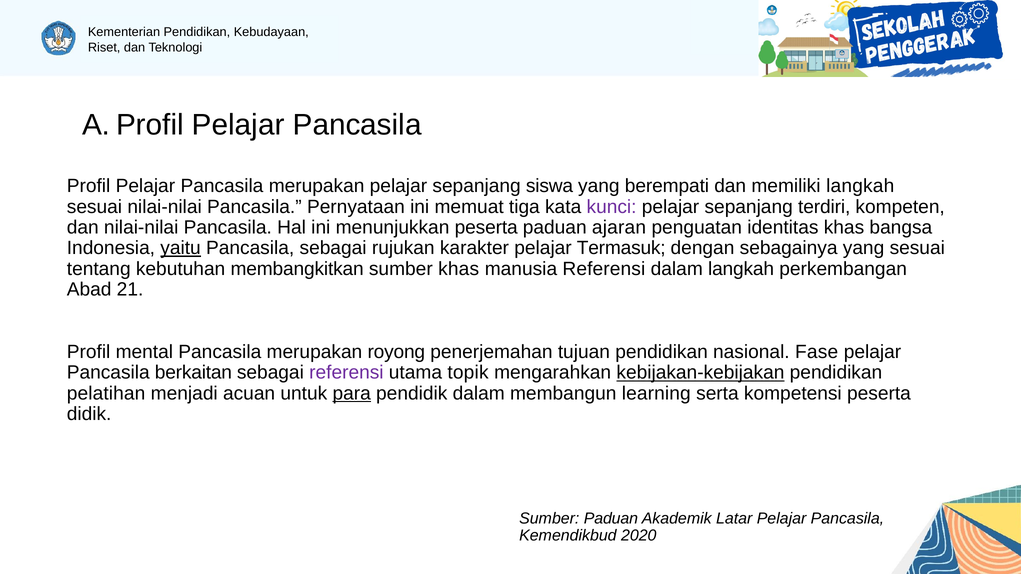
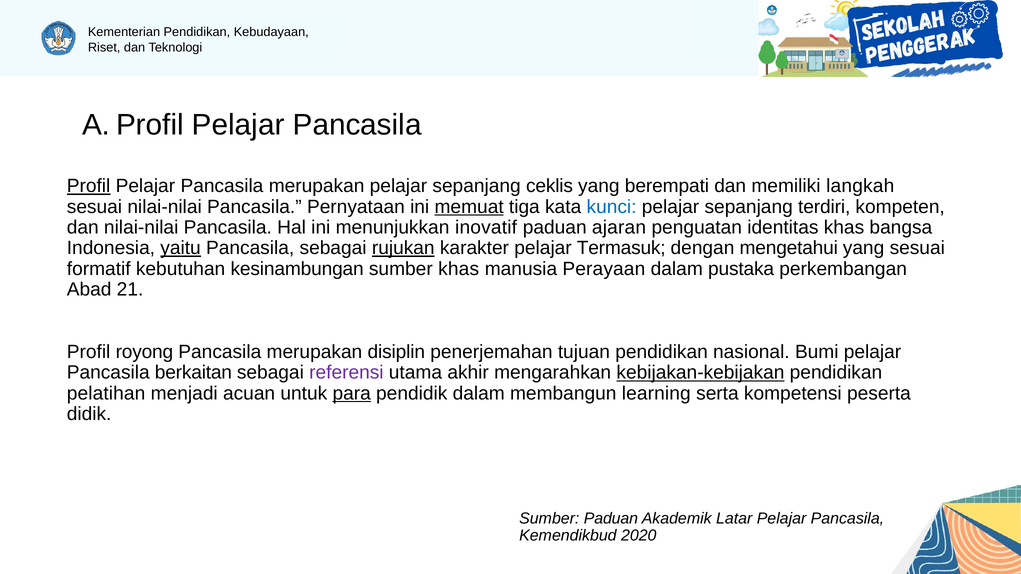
Profil underline: none -> present (89, 186)
siswa: siswa -> ceklis (550, 186)
memuat underline: none -> present (469, 207)
kunci colour: purple -> blue (612, 207)
menunjukkan peserta: peserta -> inovatif (486, 228)
rujukan underline: none -> present (403, 248)
sebagainya: sebagainya -> mengetahui (789, 248)
tentang: tentang -> formatif (99, 269)
membangkitkan: membangkitkan -> kesinambungan (297, 269)
manusia Referensi: Referensi -> Perayaan (604, 269)
dalam langkah: langkah -> pustaka (741, 269)
mental: mental -> royong (144, 352)
royong: royong -> disiplin (396, 352)
Fase: Fase -> Bumi (817, 352)
topik: topik -> akhir (468, 373)
